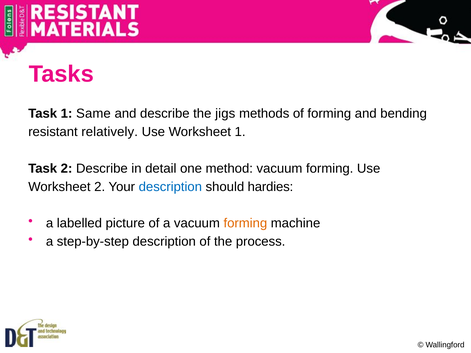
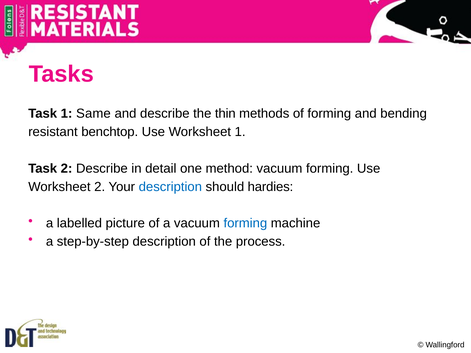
jigs: jigs -> thin (225, 114)
relatively: relatively -> benchtop (110, 132)
forming colour: orange -> blue (245, 224)
